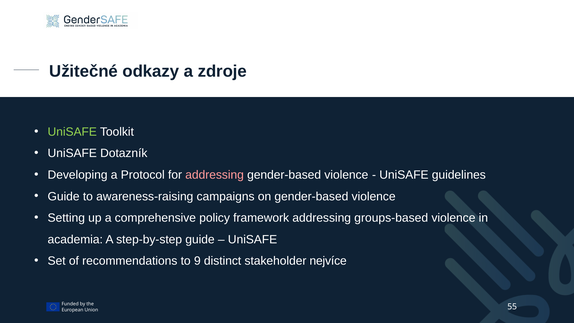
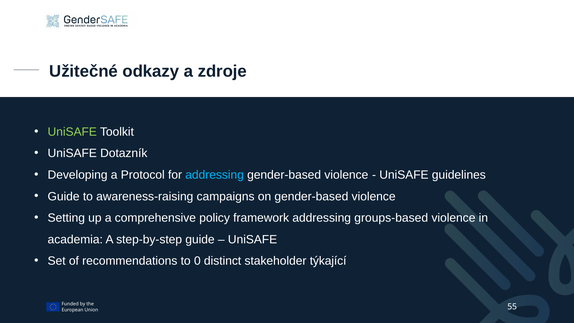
addressing colour: pink -> light blue (215, 175)
9: 9 -> 0 (197, 261)
nejvíce: nejvíce -> týkající (328, 261)
